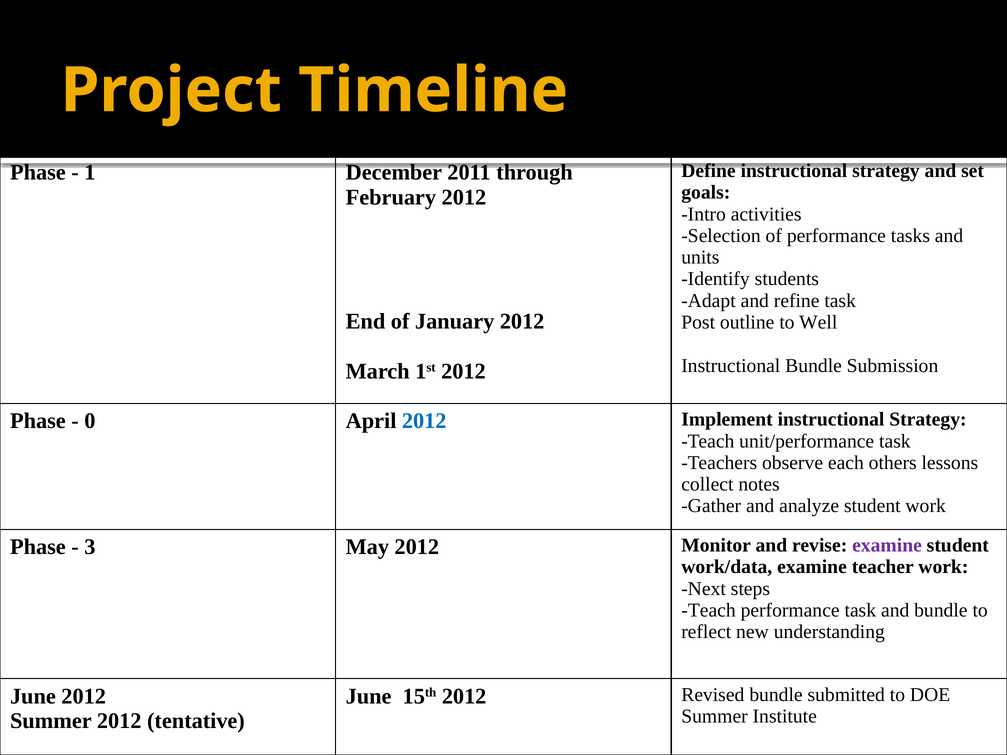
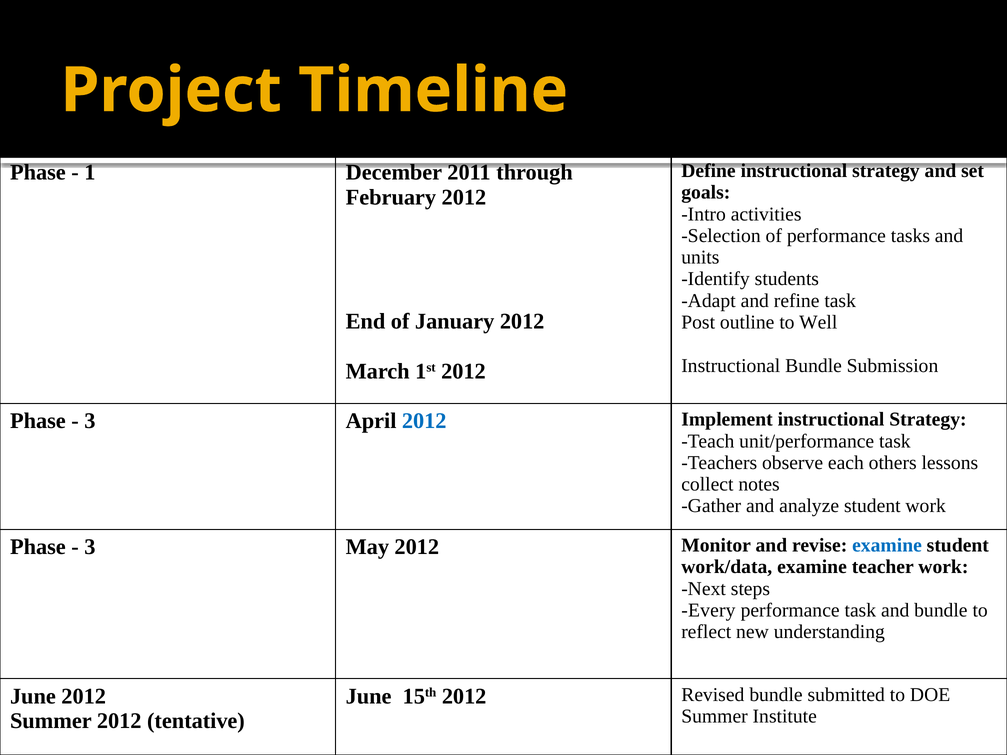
0: 0 -> 3 (90, 421)
examine colour: purple -> blue (887, 546)
Teach: Teach -> Every (708, 611)
